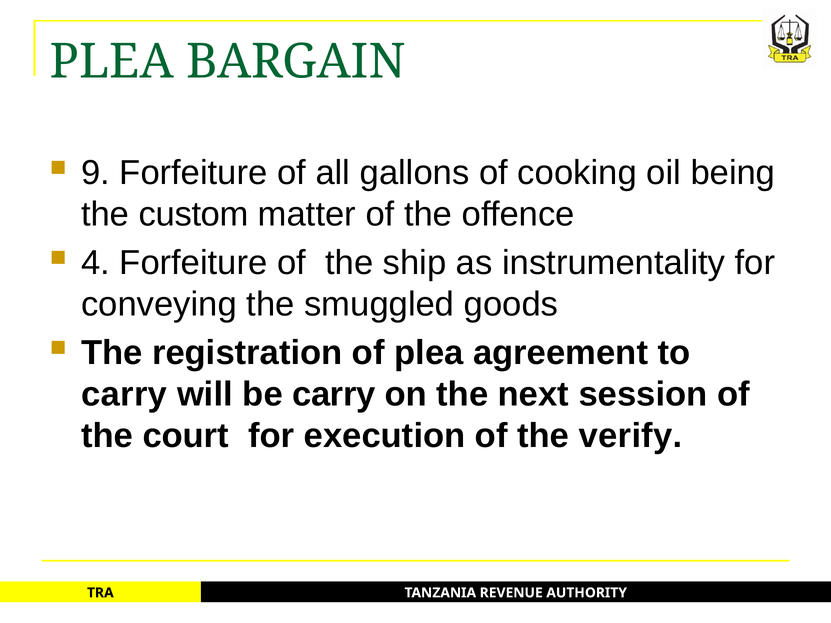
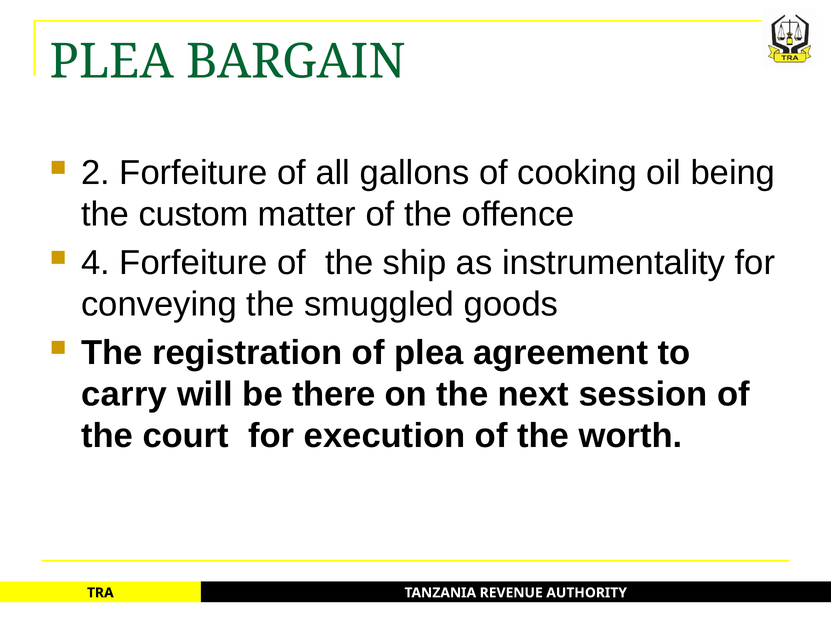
9: 9 -> 2 (95, 173)
be carry: carry -> there (334, 394)
verify: verify -> worth (631, 436)
